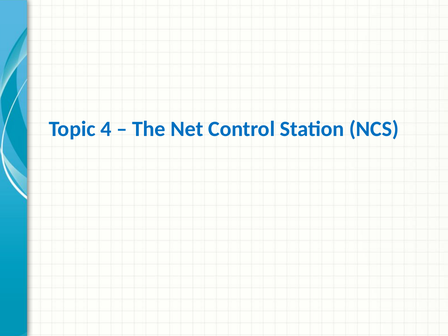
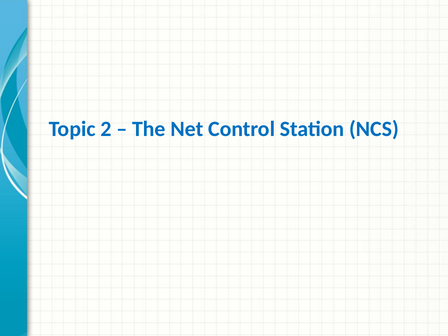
4: 4 -> 2 (106, 129)
